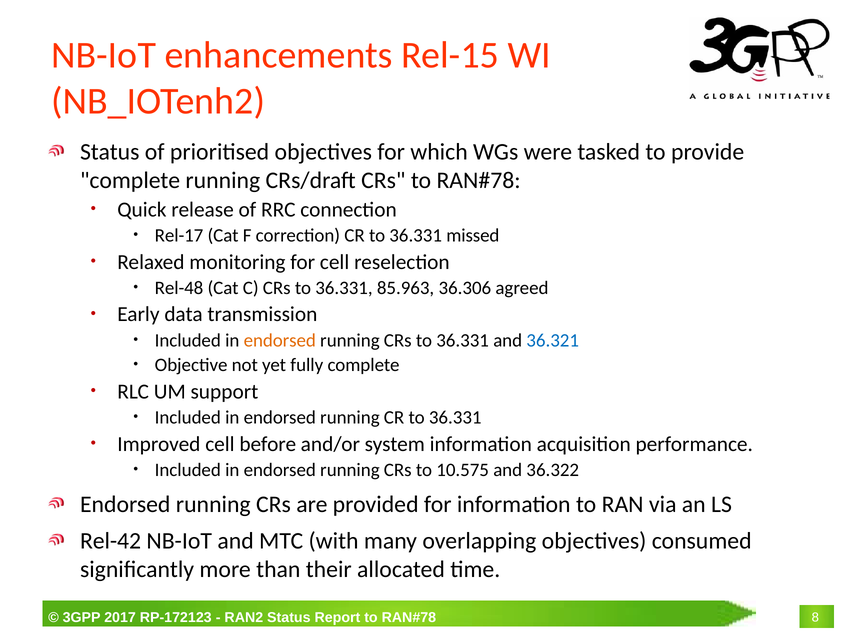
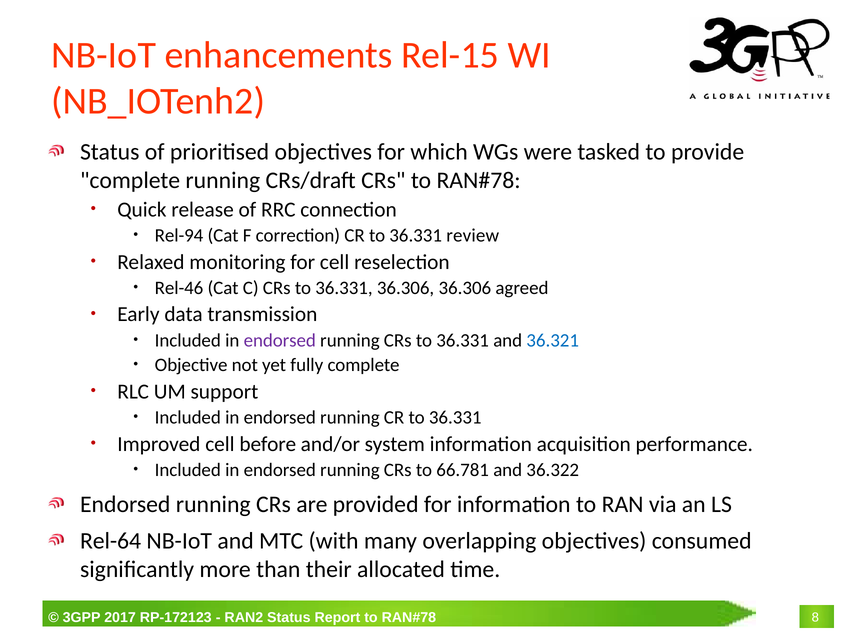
Rel-17: Rel-17 -> Rel-94 (179, 235)
missed: missed -> review (473, 235)
Rel-48: Rel-48 -> Rel-46 (179, 288)
36.331 85.963: 85.963 -> 36.306 (406, 288)
endorsed colour: orange -> purple (280, 340)
10.575: 10.575 -> 66.781 (463, 470)
Rel-42: Rel-42 -> Rel-64 (111, 541)
